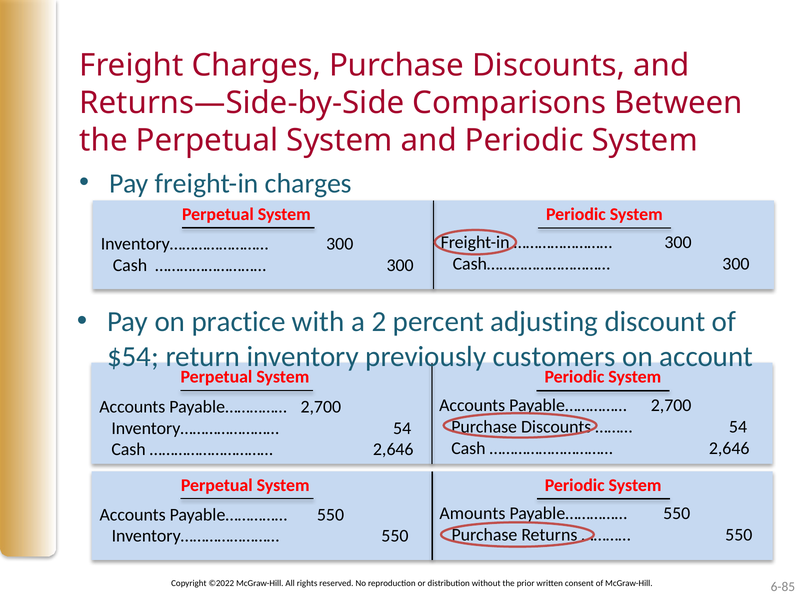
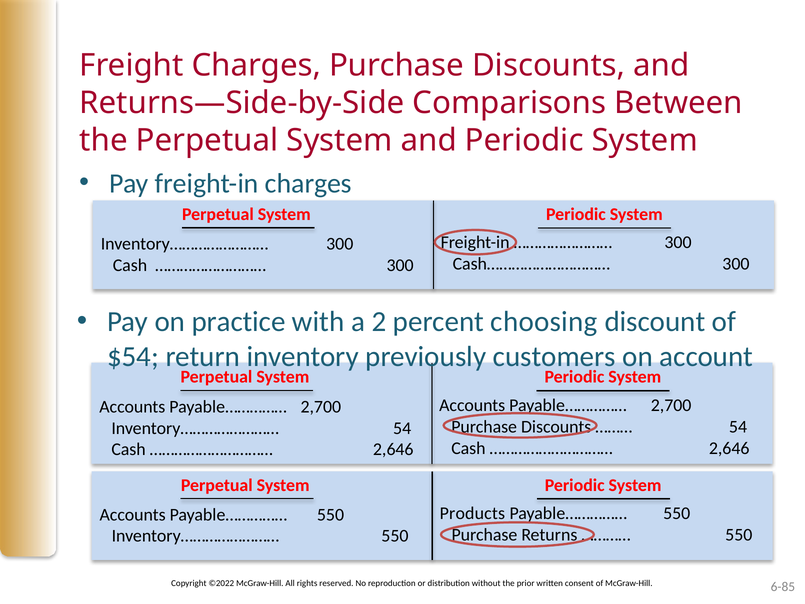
adjusting: adjusting -> choosing (544, 322)
Amounts: Amounts -> Products (472, 513)
